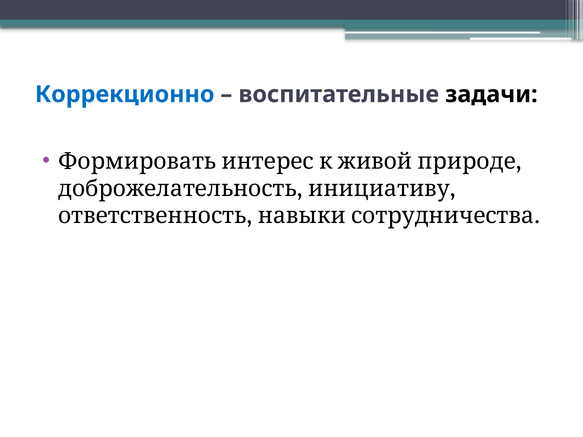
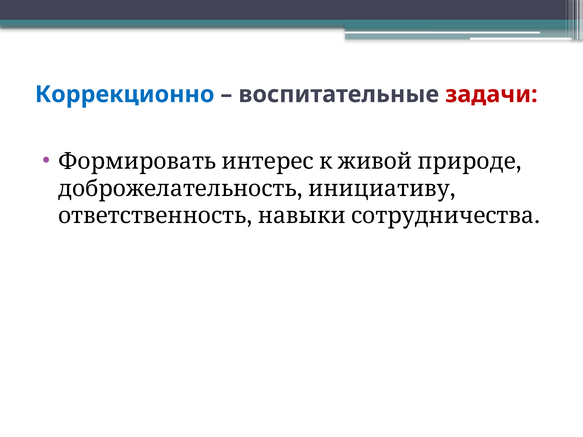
задачи colour: black -> red (491, 94)
